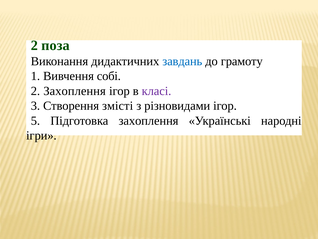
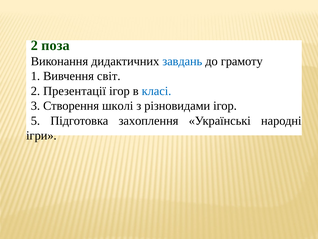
собі: собі -> світ (109, 76)
2 Захоплення: Захоплення -> Презентації (75, 91)
класі colour: purple -> blue (157, 91)
змісті: змісті -> школі (118, 106)
